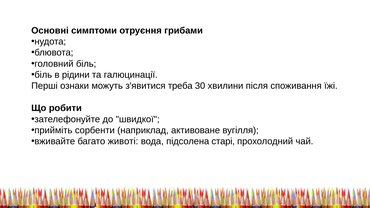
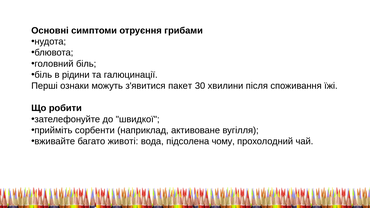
треба: треба -> пакет (180, 86)
старі: старі -> чому (223, 141)
